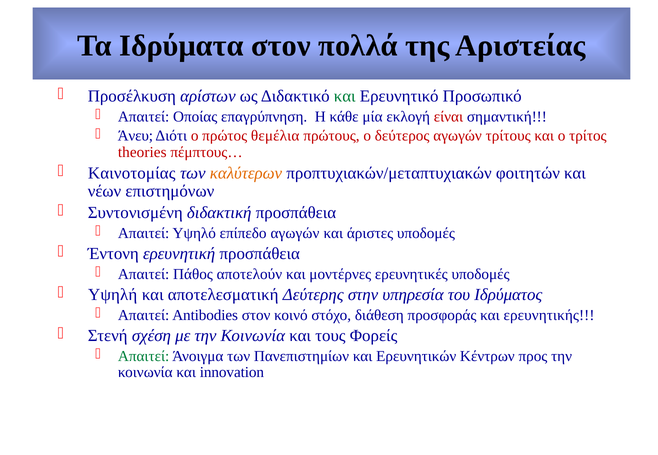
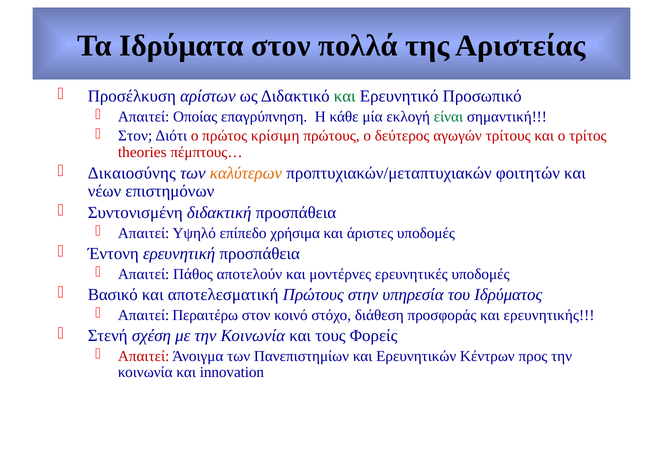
είναι colour: red -> green (448, 117)
Άνευ: Άνευ -> Στον (135, 136)
θεμέλια: θεμέλια -> κρίσιμη (275, 136)
Καινοτομίας: Καινοτομίας -> Δικαιοσύνης (132, 173)
επίπεδο αγωγών: αγωγών -> χρήσιμα (295, 233)
Υψηλή: Υψηλή -> Βασικό (113, 295)
αποτελεσματική Δεύτερης: Δεύτερης -> Πρώτους (313, 295)
Antibodies: Antibodies -> Περαιτέρω (205, 315)
Απαιτεί colour: green -> red (144, 356)
